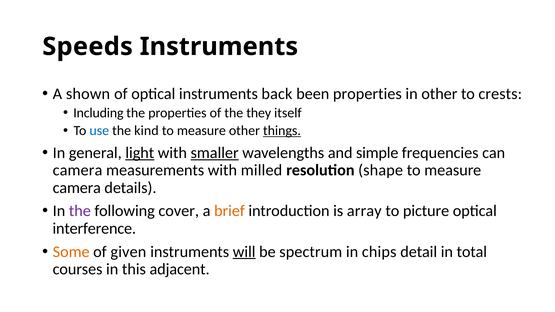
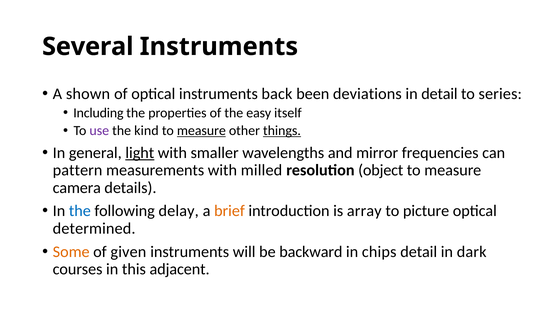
Speeds: Speeds -> Several (88, 47)
been properties: properties -> deviations (367, 94)
in other: other -> detail (439, 94)
crests: crests -> series (500, 94)
they: they -> easy (259, 113)
use colour: blue -> purple (99, 131)
measure underline: none -> present (201, 131)
smaller underline: present -> none (215, 153)
simple: simple -> mirror (377, 153)
camera: camera -> pattern (78, 170)
shape: shape -> object (381, 170)
the colour: purple -> blue (80, 211)
cover: cover -> delay (179, 211)
interference: interference -> determined (94, 229)
will underline: present -> none (244, 252)
spectrum: spectrum -> backward (311, 252)
total: total -> dark (472, 252)
